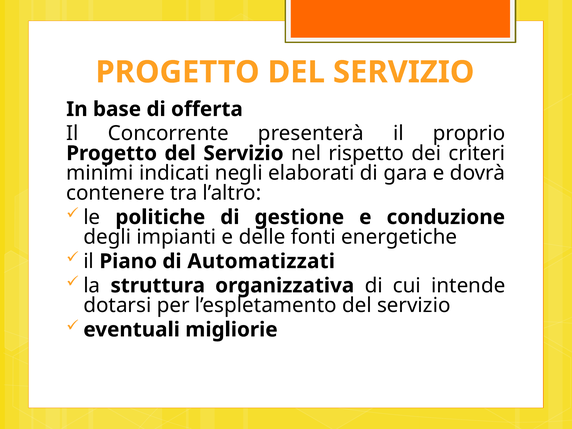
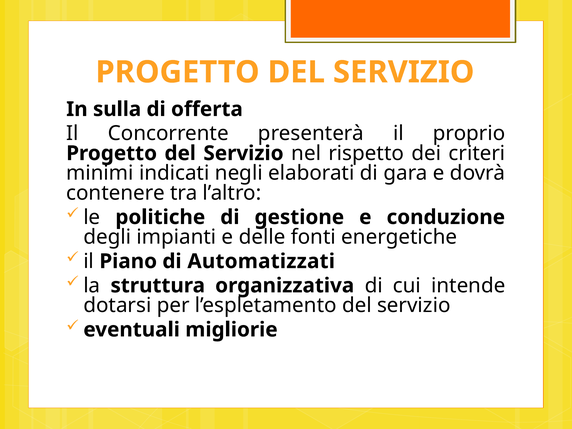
base: base -> sulla (117, 109)
